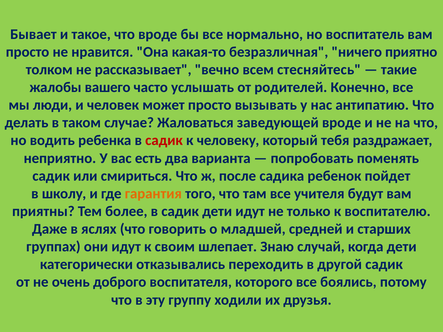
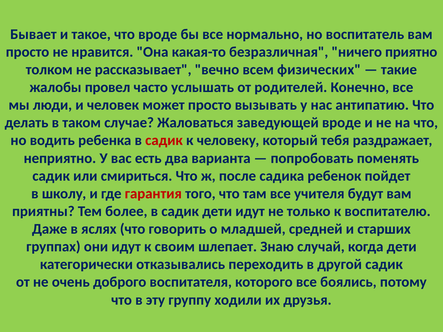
стесняйтесь: стесняйтесь -> физических (319, 70)
вашего: вашего -> провел (108, 87)
гарантия colour: orange -> red (153, 194)
